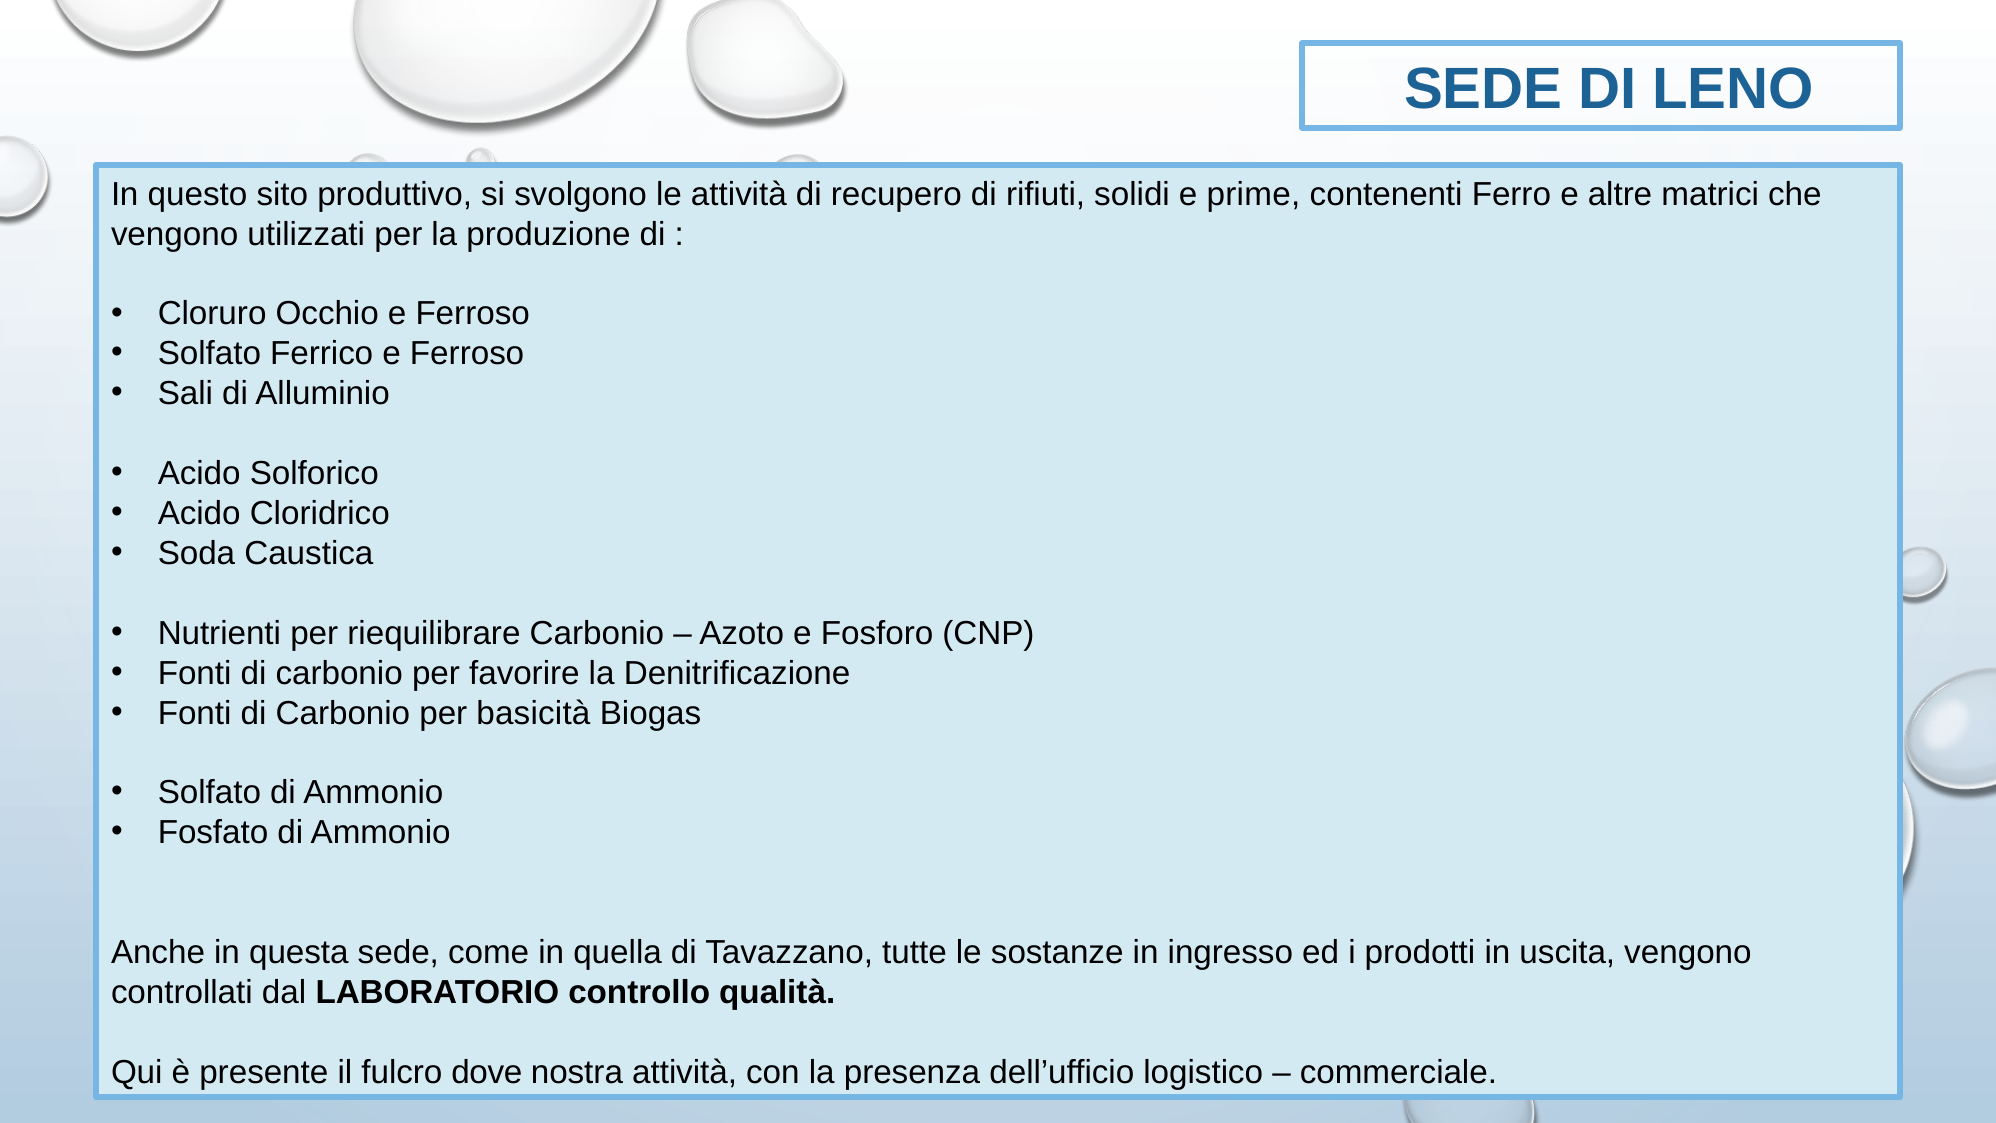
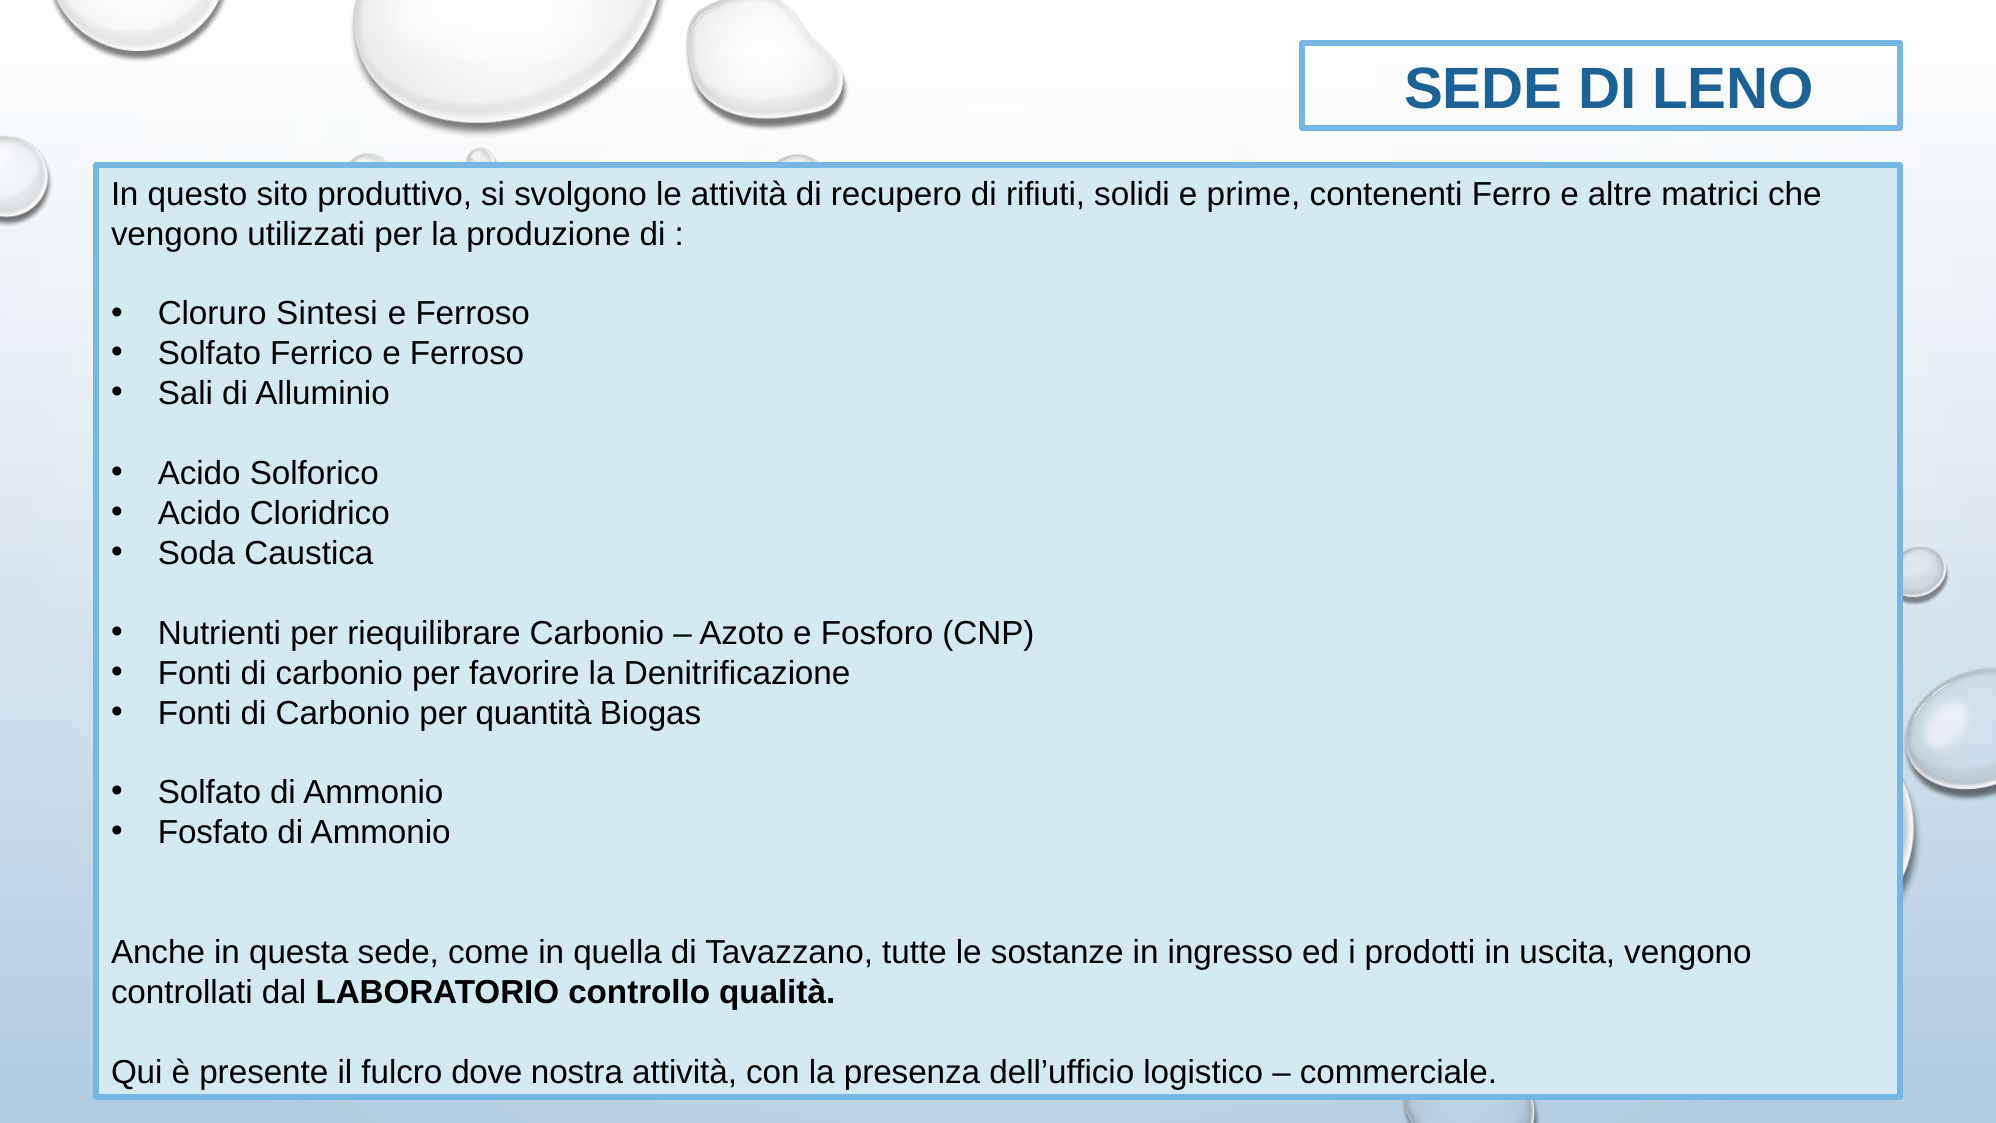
Occhio: Occhio -> Sintesi (327, 314)
basicità: basicità -> quantità (534, 713)
